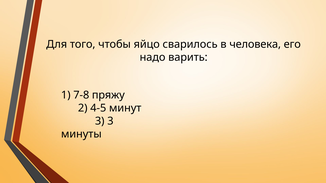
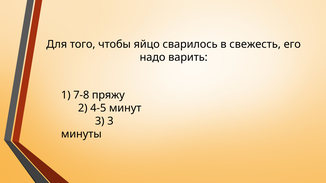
человека: человека -> свежесть (255, 44)
